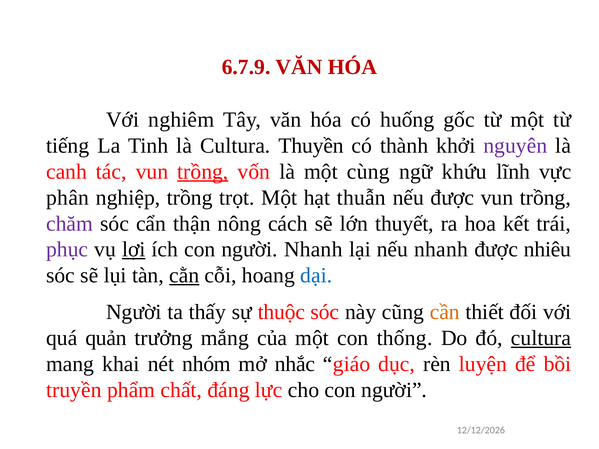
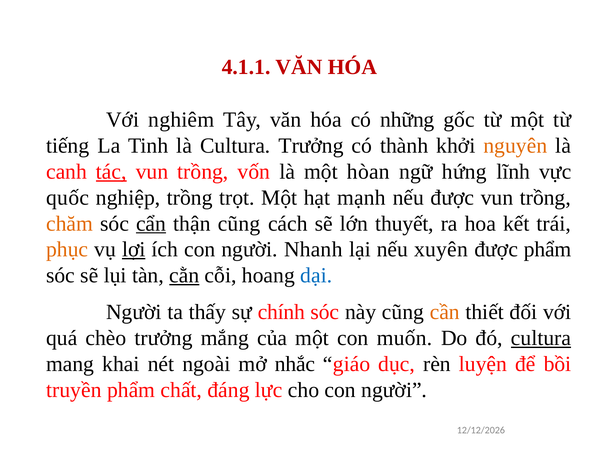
6.7.9: 6.7.9 -> 4.1.1 (246, 67)
huống: huống -> những (407, 120)
Cultura Thuyền: Thuyền -> Trưởng (311, 146)
nguyên colour: purple -> orange (515, 146)
tác underline: none -> present (111, 172)
trồng underline: present -> none (203, 172)
cùng: cùng -> hòan (368, 172)
khứu: khứu -> hứng (464, 172)
phân: phân -> quốc (68, 198)
thuẫn: thuẫn -> mạnh (361, 198)
chăm colour: purple -> orange (70, 224)
cẩn underline: none -> present (151, 224)
thận nông: nông -> cũng (239, 224)
phục colour: purple -> orange (67, 250)
nếu nhanh: nhanh -> xuyên (441, 250)
được nhiêu: nhiêu -> phẩm (548, 250)
thuộc: thuộc -> chính (281, 312)
quản: quản -> chèo (106, 338)
thống: thống -> muốn (405, 338)
nhóm: nhóm -> ngoài (206, 364)
